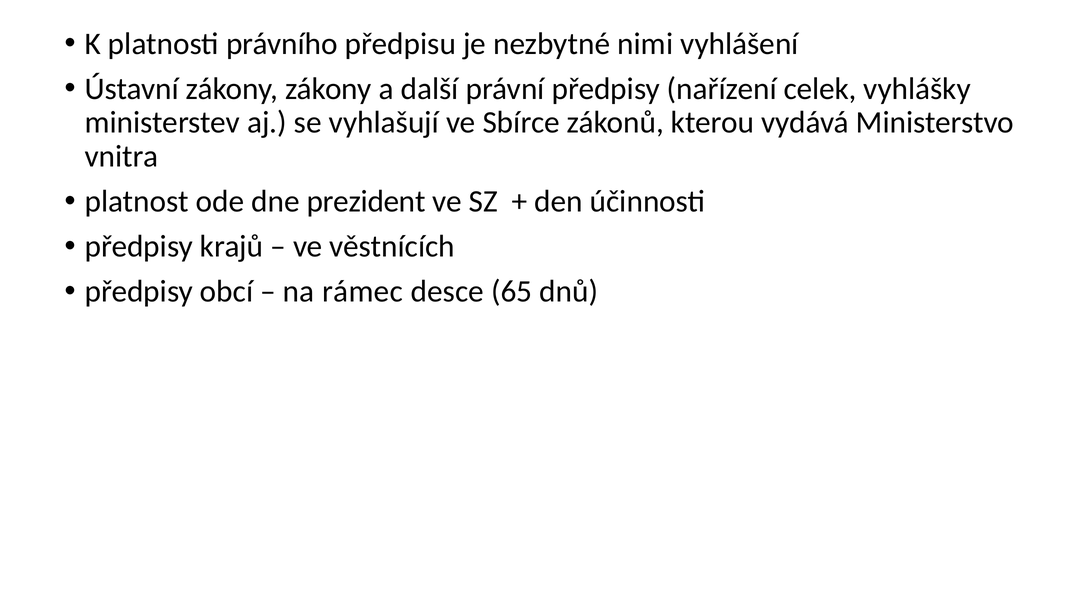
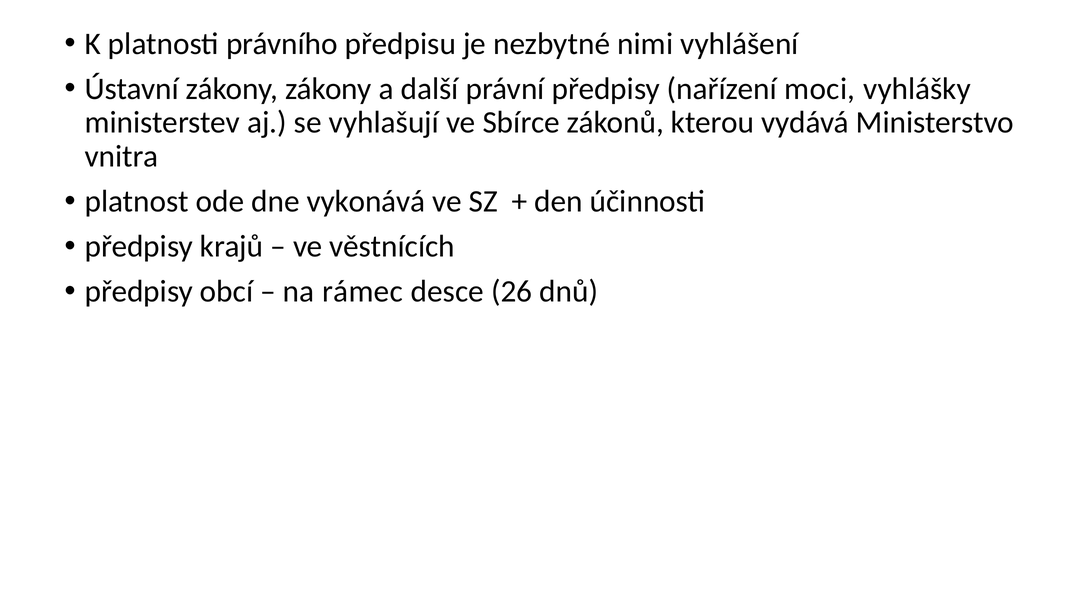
celek: celek -> moci (820, 89)
prezident: prezident -> vykonává (366, 201)
65: 65 -> 26 (512, 292)
